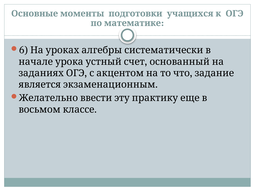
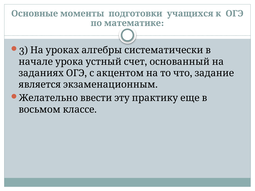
6: 6 -> 3 (23, 50)
